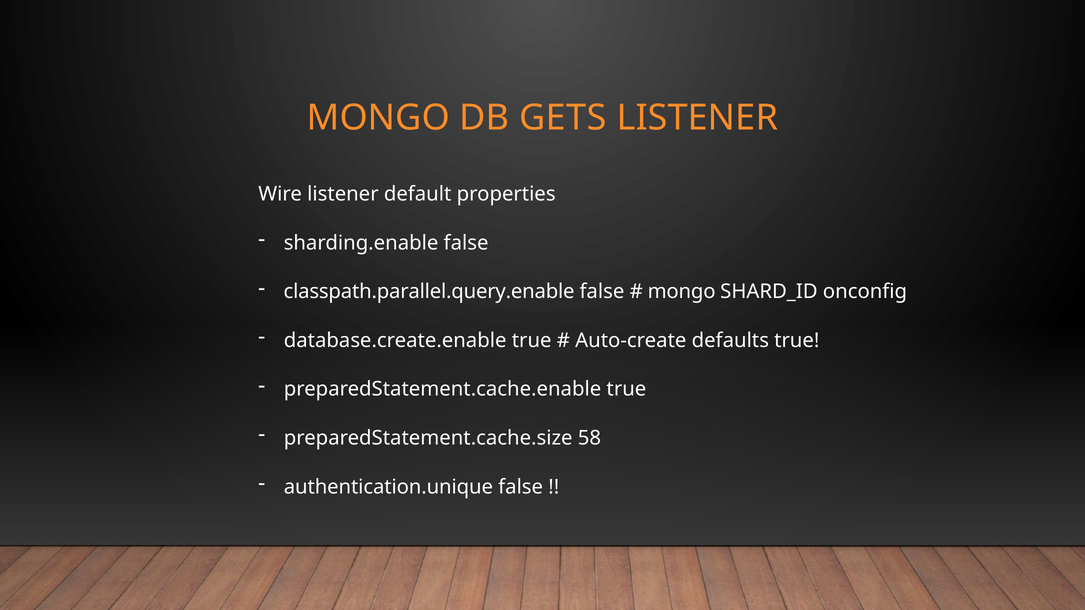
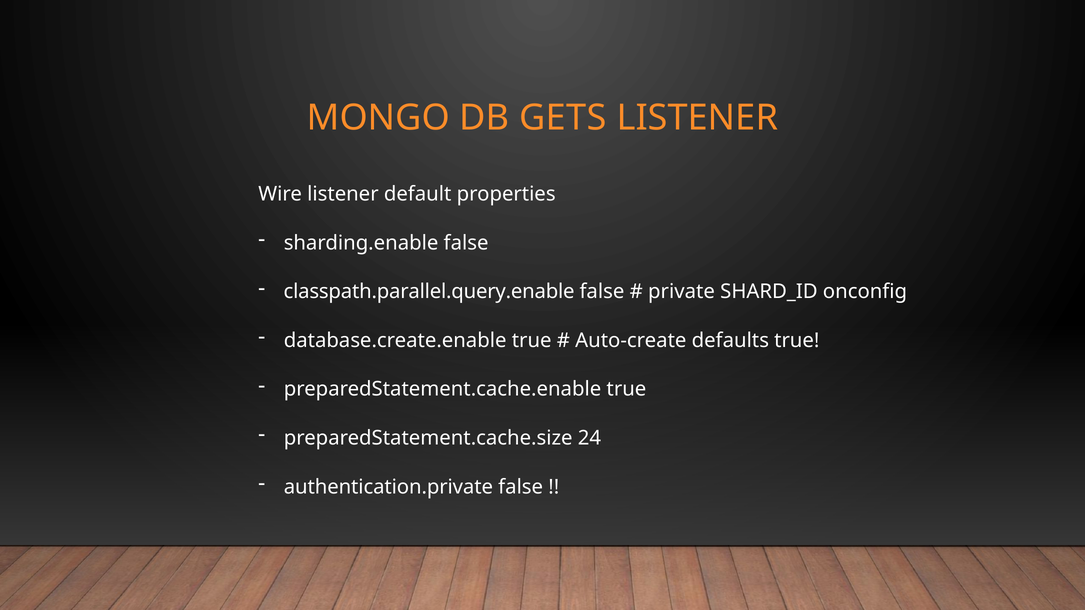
mongo: mongo -> private (682, 292)
58: 58 -> 24 (589, 438)
authentication.unique: authentication.unique -> authentication.private (388, 487)
